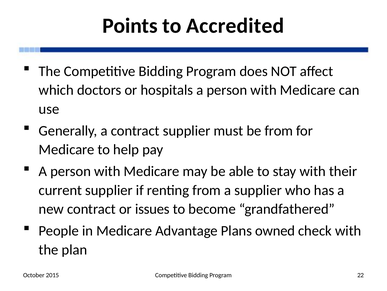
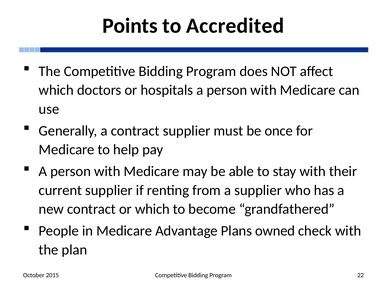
be from: from -> once (279, 130)
or issues: issues -> which (152, 209)
